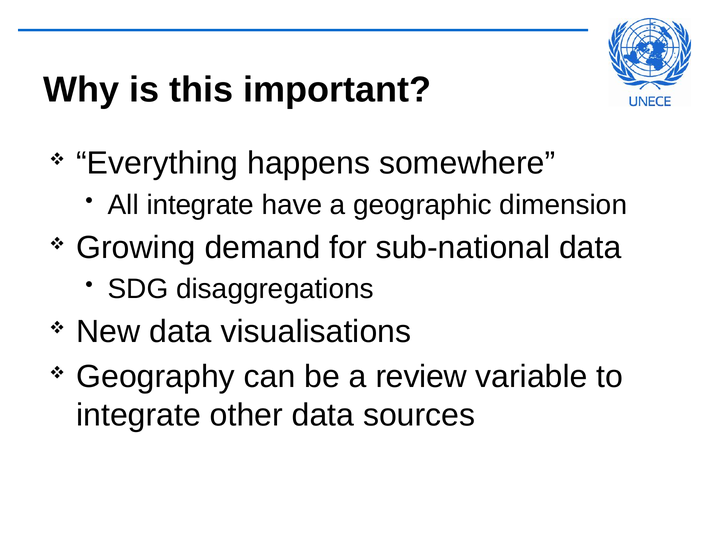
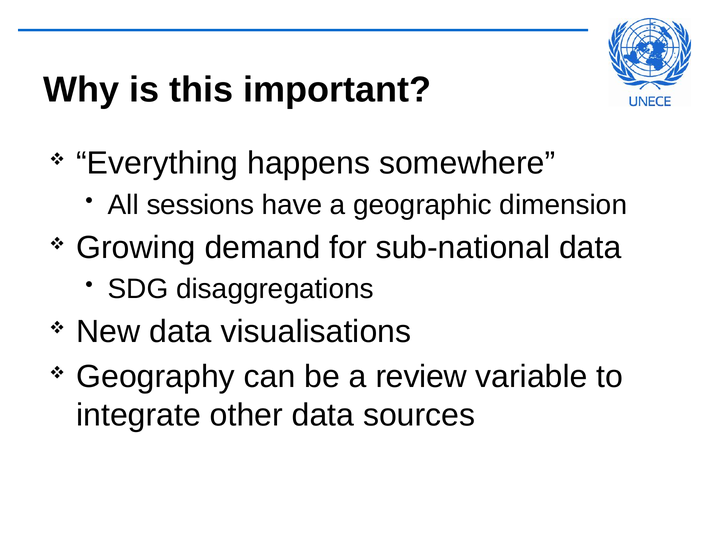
All integrate: integrate -> sessions (200, 205)
